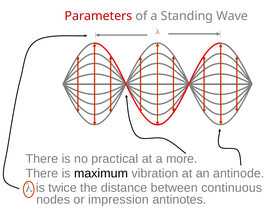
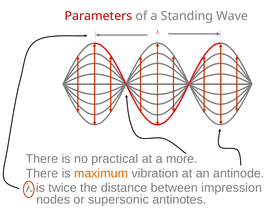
maximum colour: black -> orange (101, 173)
continuous: continuous -> impression (232, 188)
impression: impression -> supersonic (119, 200)
